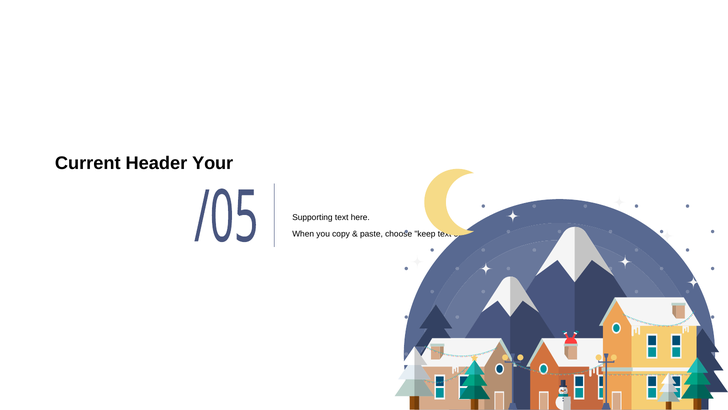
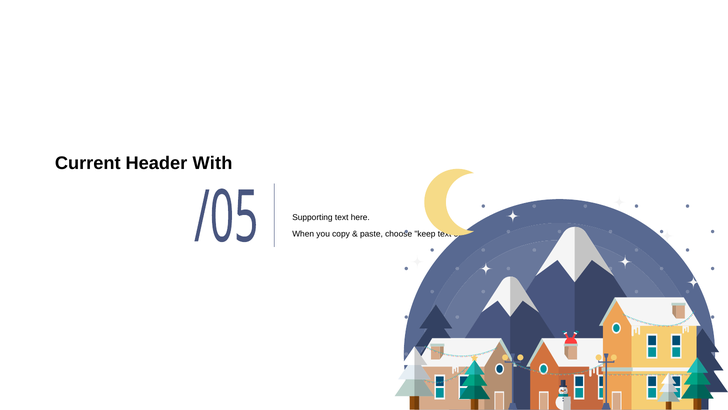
Your: Your -> With (212, 163)
